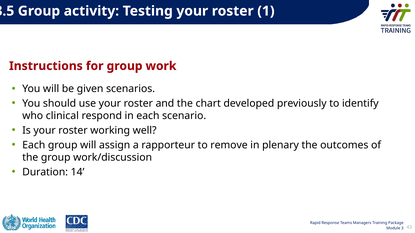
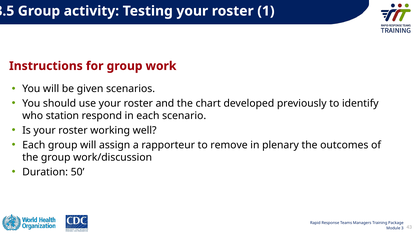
clinical: clinical -> station (62, 116)
14: 14 -> 50 (78, 172)
